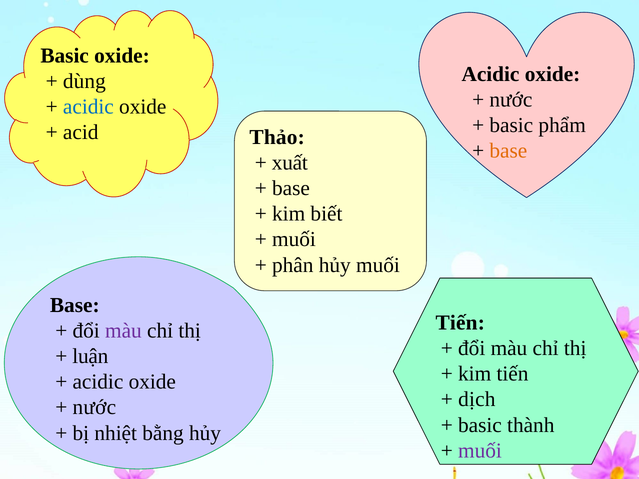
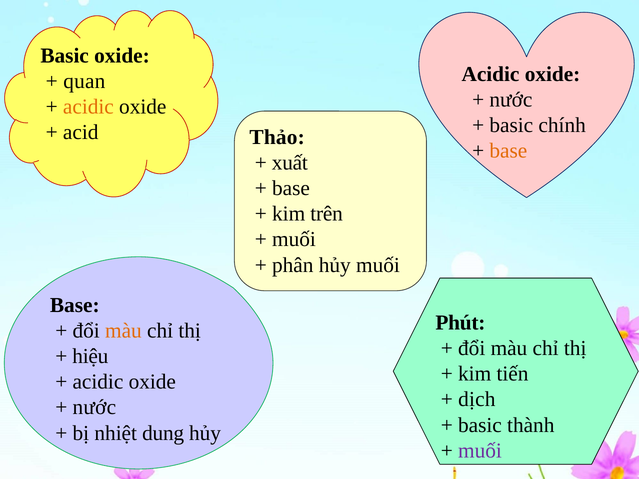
dùng: dùng -> quan (84, 81)
acidic colour: blue -> orange (88, 107)
phẩm: phẩm -> chính (562, 125)
biết: biết -> trên (327, 214)
Tiến: Tiến -> Phút (460, 323)
màu colour: purple -> orange (123, 331)
luận: luận -> hiệu (90, 357)
bằng: bằng -> dung (163, 433)
